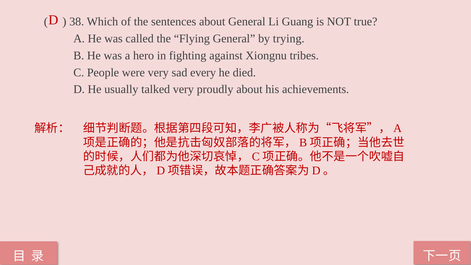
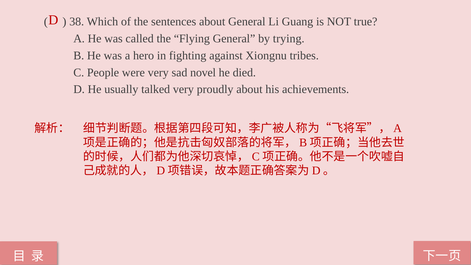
every: every -> novel (203, 72)
